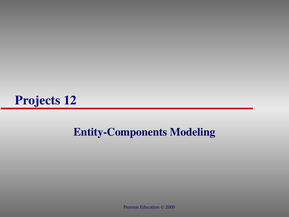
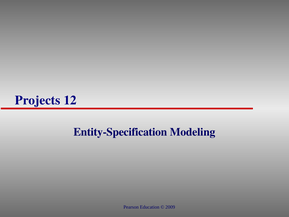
Entity-Components: Entity-Components -> Entity-Specification (120, 132)
